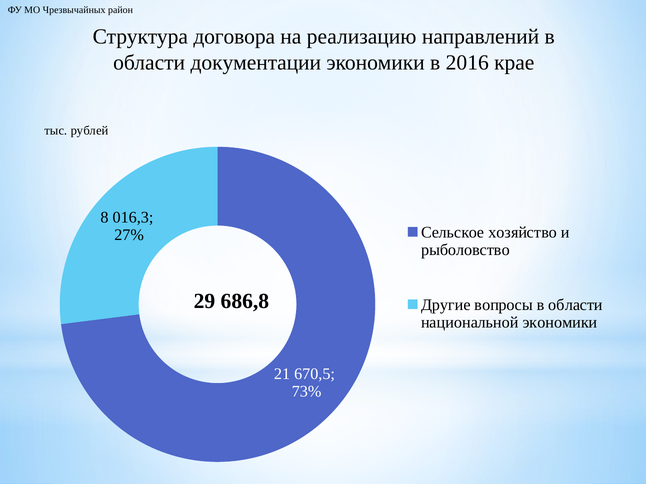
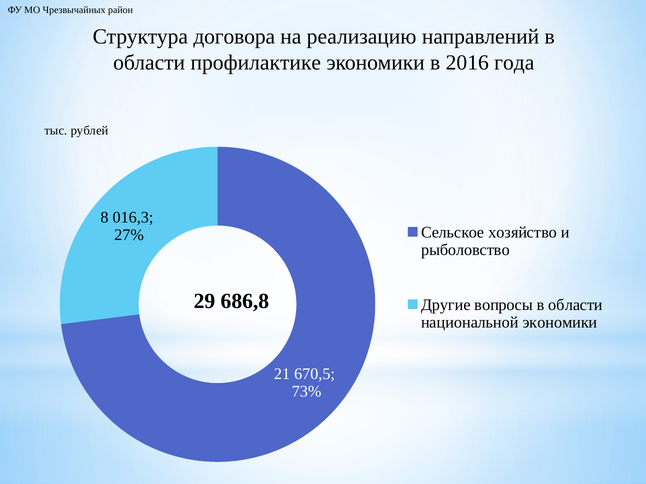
документации: документации -> профилактике (256, 63)
крае: крае -> года (514, 63)
